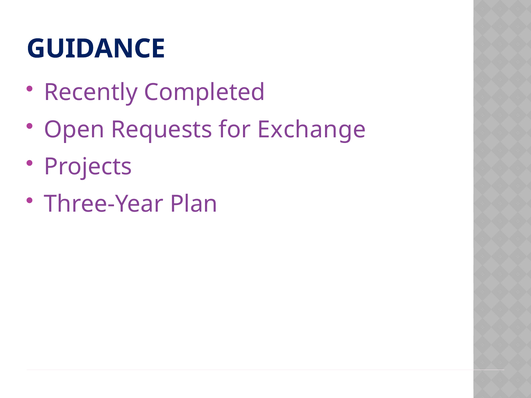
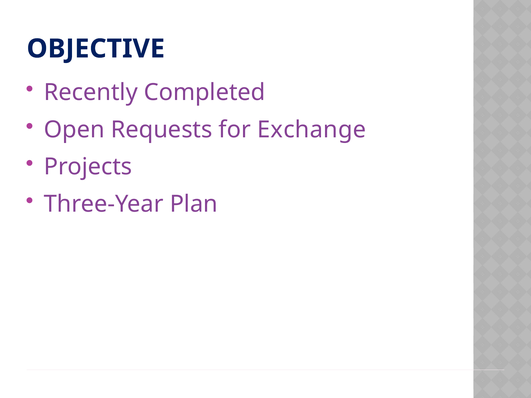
GUIDANCE: GUIDANCE -> OBJECTIVE (96, 49)
